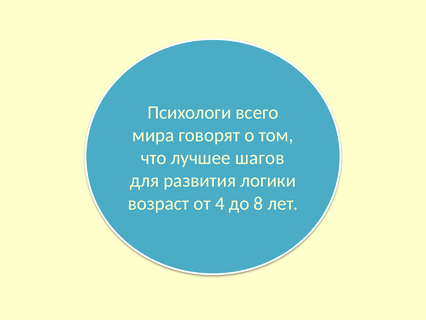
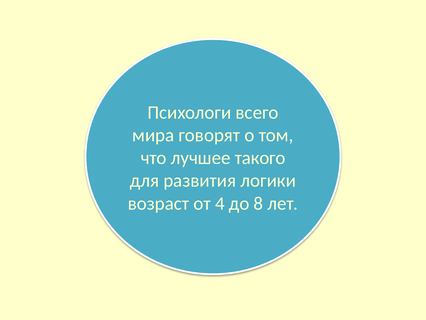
шагов: шагов -> такого (260, 158)
